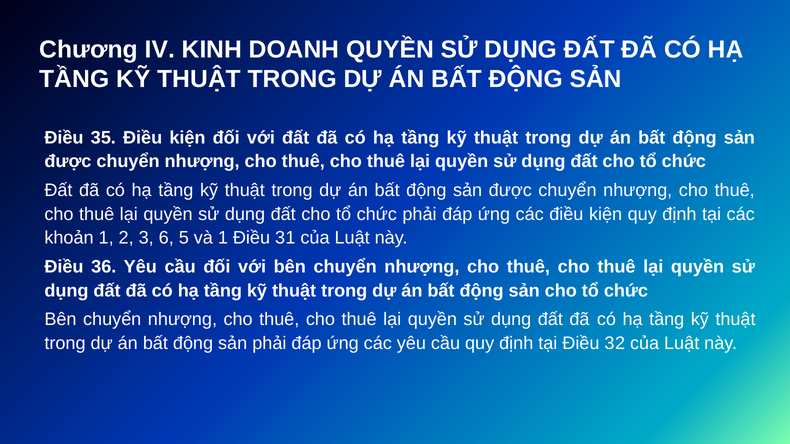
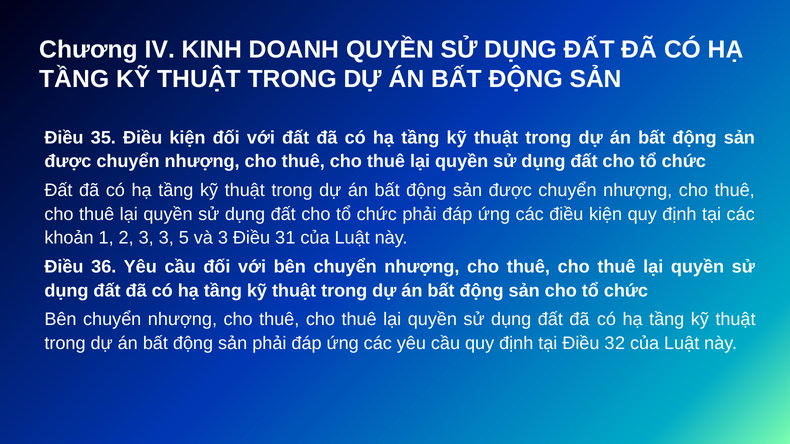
3 6: 6 -> 3 (166, 238)
và 1: 1 -> 3 (223, 238)
